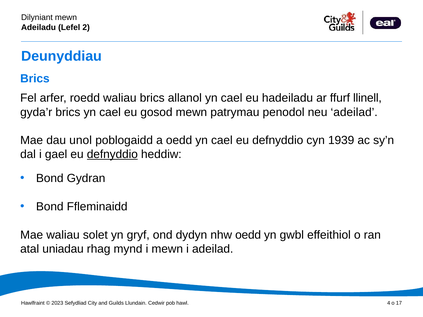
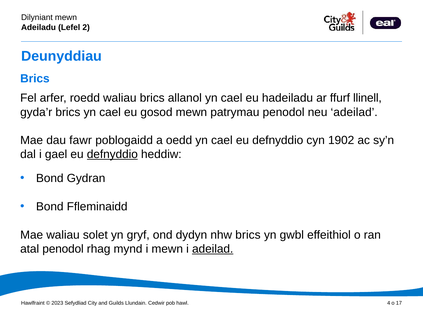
unol: unol -> fawr (81, 140)
1939: 1939 -> 1902 (341, 140)
nhw oedd: oedd -> brics (248, 235)
atal uniadau: uniadau -> penodol (63, 249)
adeilad underline: none -> present (213, 249)
